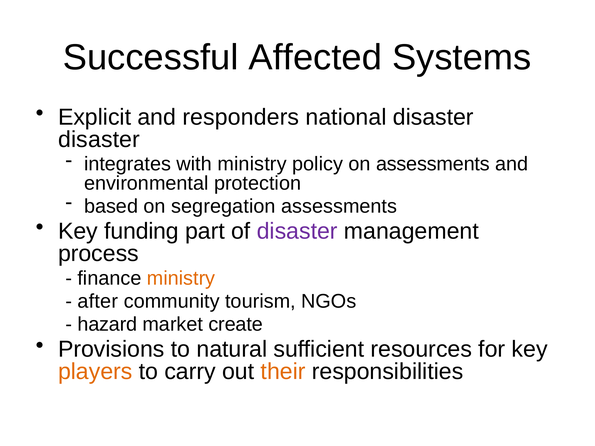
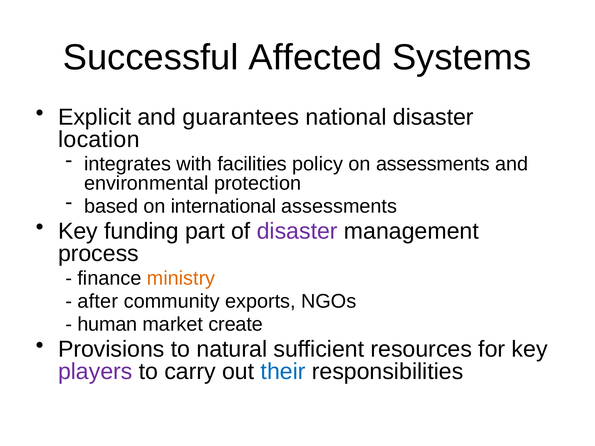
responders: responders -> guarantees (241, 117)
disaster: disaster -> location (99, 139)
with ministry: ministry -> facilities (252, 164)
segregation: segregation -> international (224, 206)
tourism: tourism -> exports (260, 301)
hazard: hazard -> human (107, 324)
players colour: orange -> purple (95, 372)
their colour: orange -> blue (283, 372)
